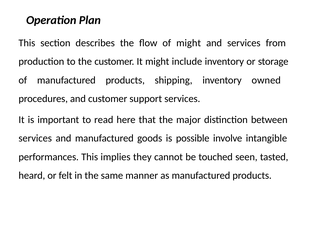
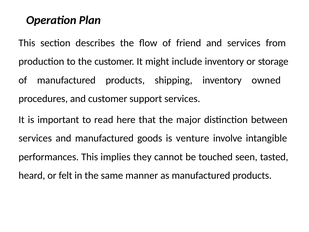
of might: might -> friend (189, 43)
possible: possible -> venture (193, 138)
